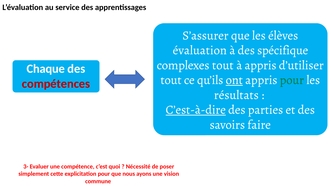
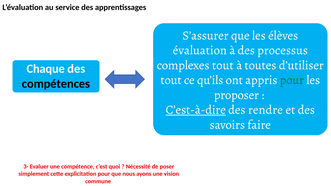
spécifique: spécifique -> processus (283, 50)
à appris: appris -> toutes (260, 65)
ont underline: present -> none (234, 80)
compétences colour: red -> black (56, 84)
résultats: résultats -> proposer (236, 95)
parties: parties -> rendre (265, 110)
